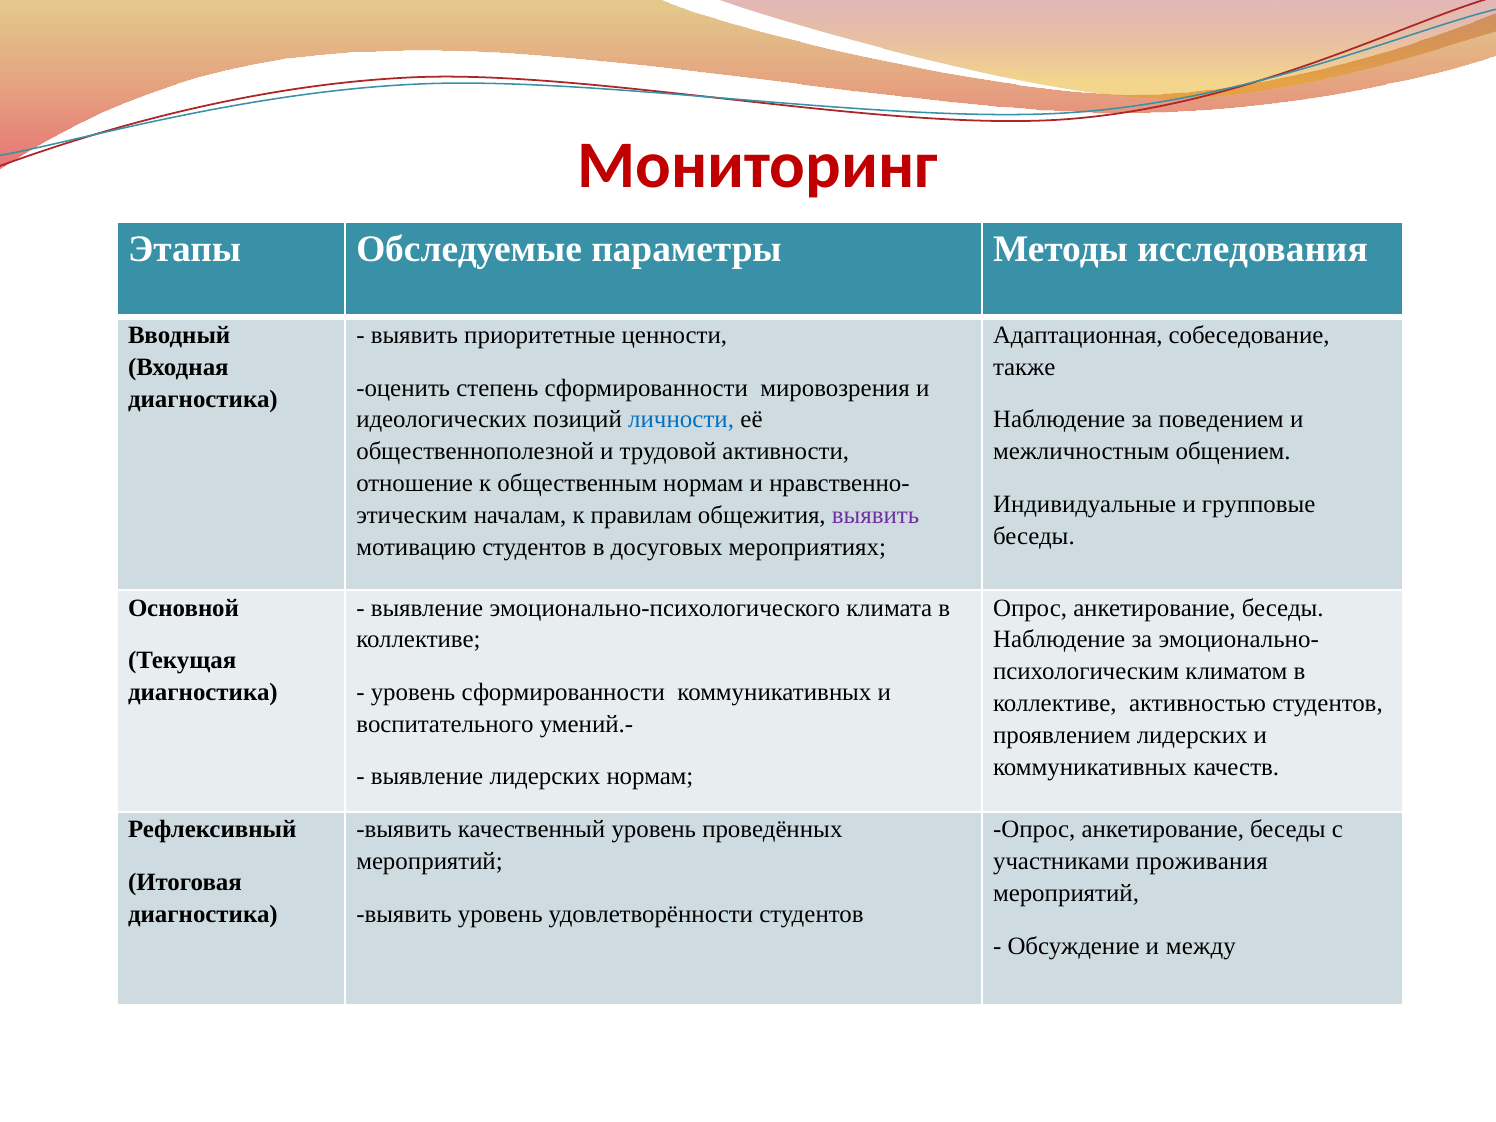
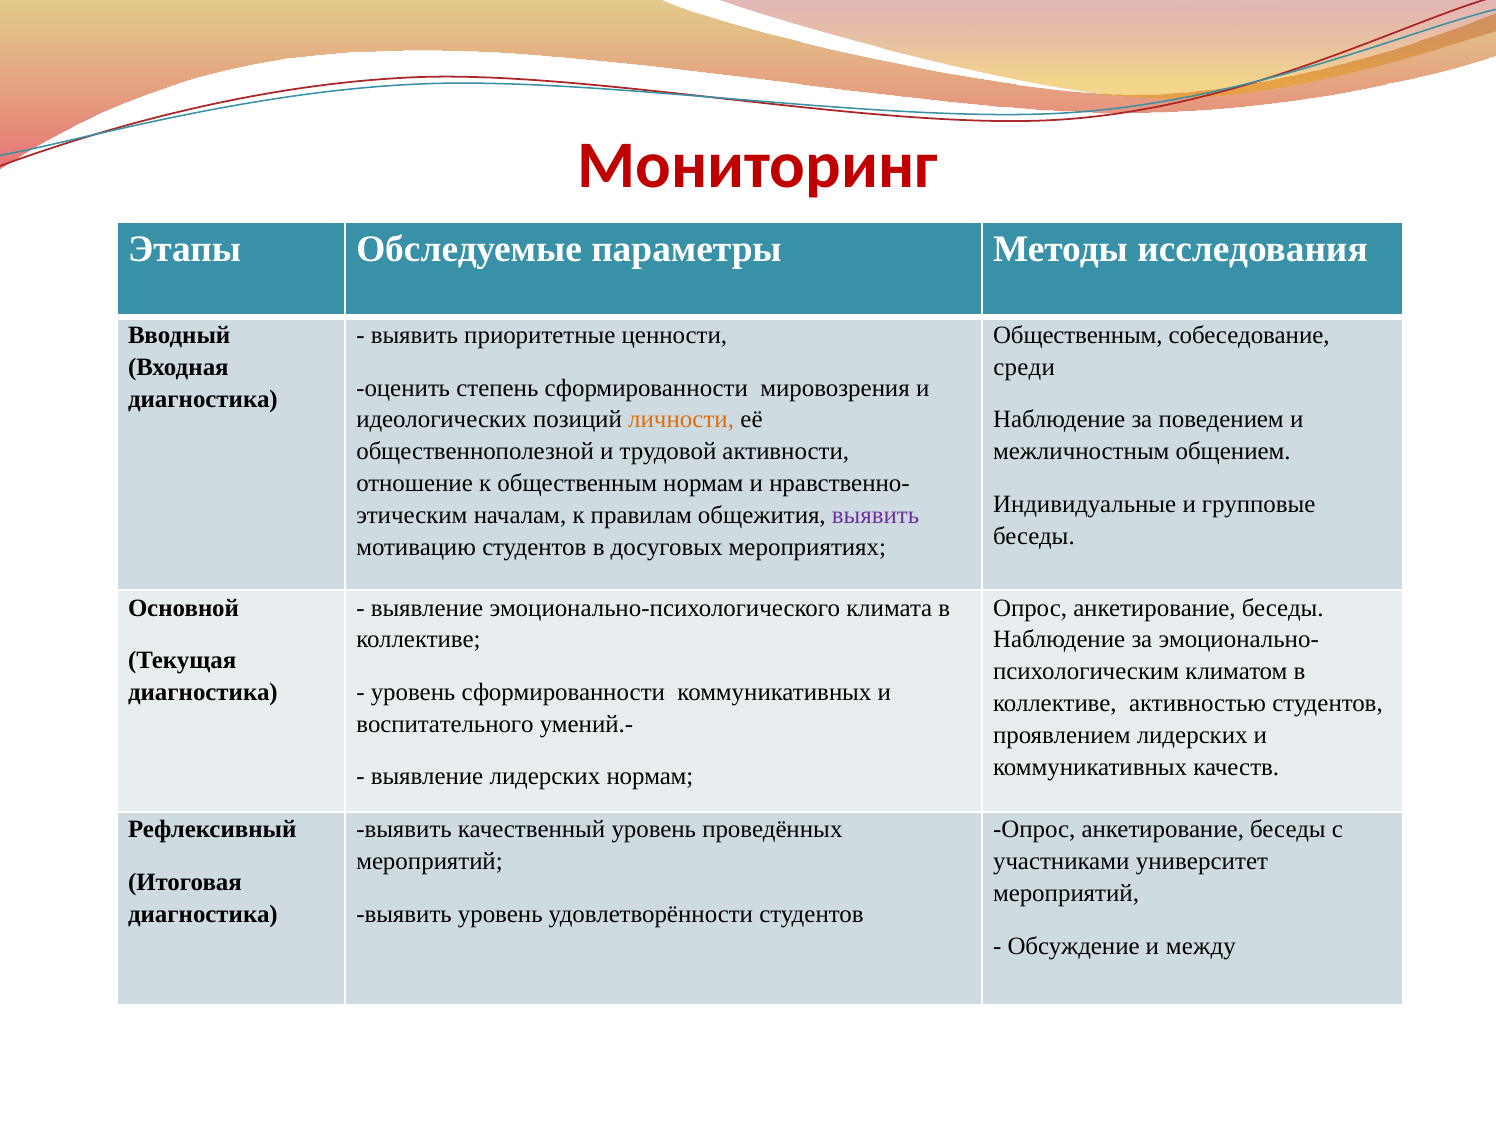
Адаптационная: Адаптационная -> Общественным (1078, 335)
также: также -> среди (1024, 367)
личности colour: blue -> orange (681, 420)
проживания: проживания -> университет (1202, 862)
